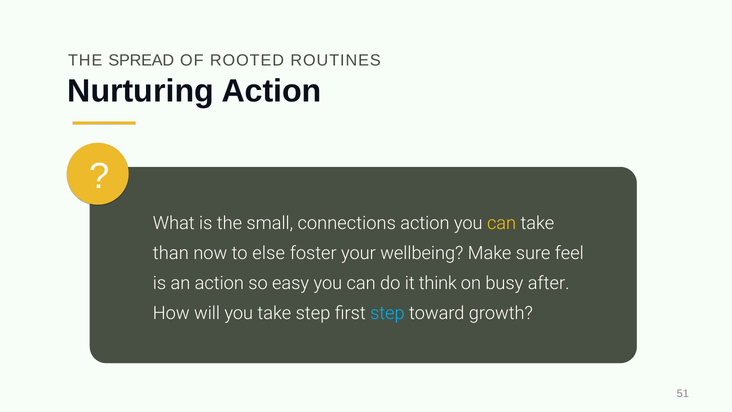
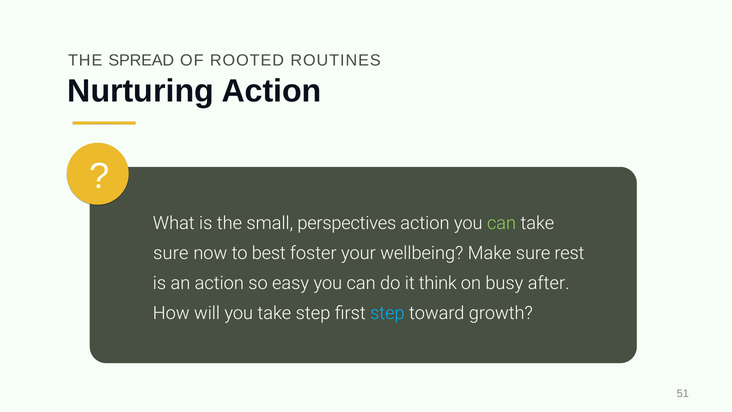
connections: connections -> perspectives (347, 223)
can colour: yellow -> light green (502, 223)
than: than -> sure (171, 253)
else: else -> best (269, 253)
feel: feel -> rest (569, 253)
